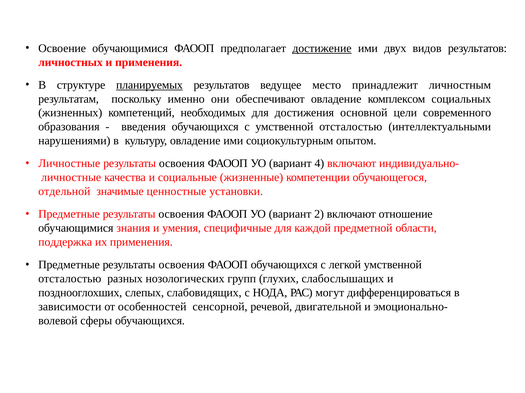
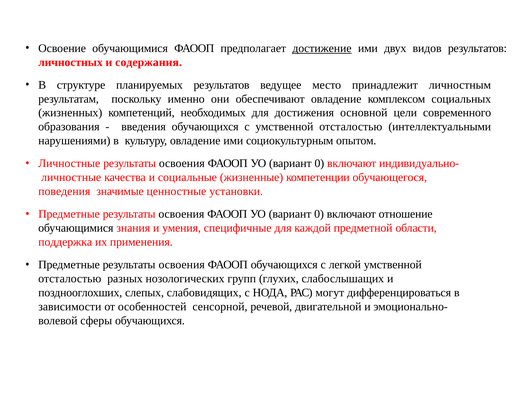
и применения: применения -> содержания (149, 62)
планируемых underline: present -> none (149, 85)
4: 4 -> 0 (319, 164)
отдельной: отдельной -> поведения (64, 192)
2: 2 -> 0 (319, 215)
